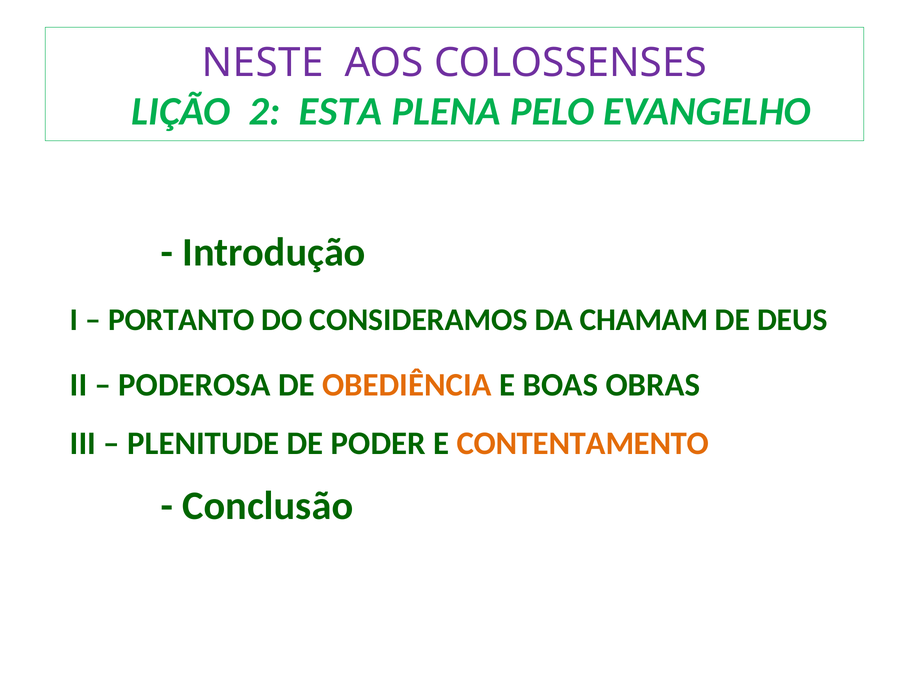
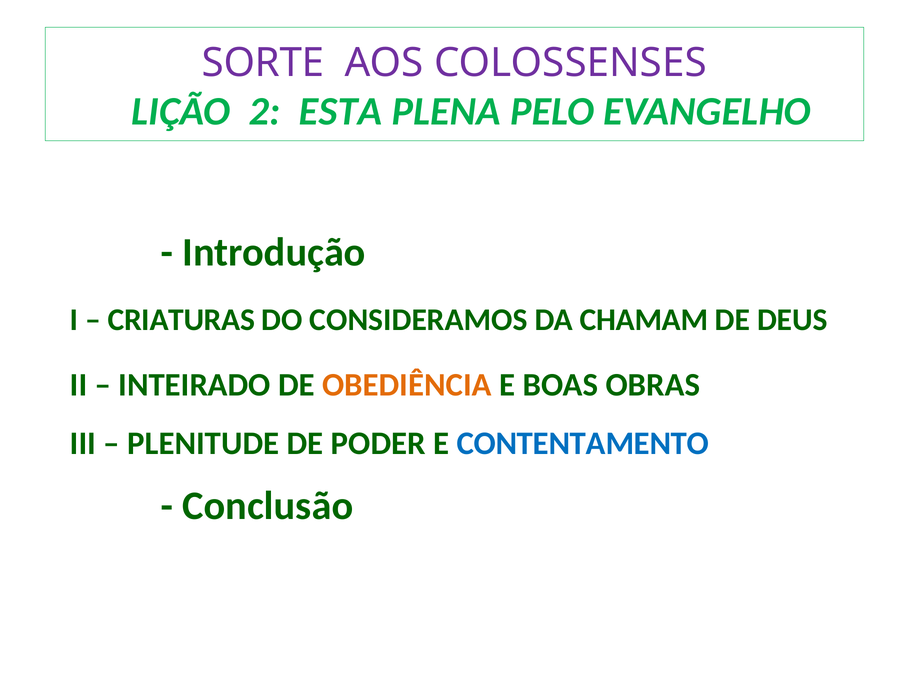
NESTE: NESTE -> SORTE (263, 63)
PORTANTO: PORTANTO -> CRIATURAS (181, 320)
PODEROSA: PODEROSA -> INTEIRADO (195, 385)
CONTENTAMENTO colour: orange -> blue (583, 443)
